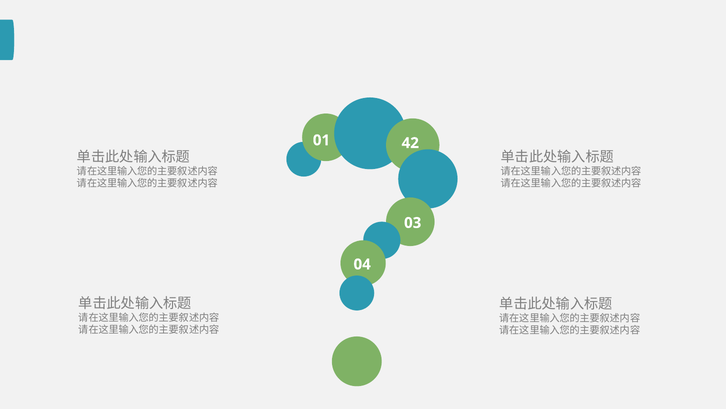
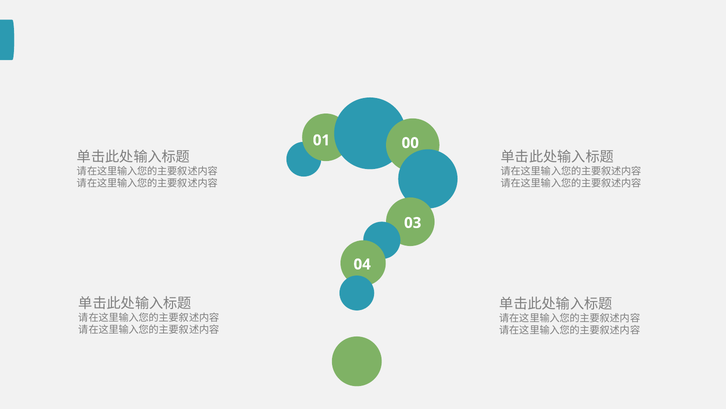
42: 42 -> 00 (410, 143)
